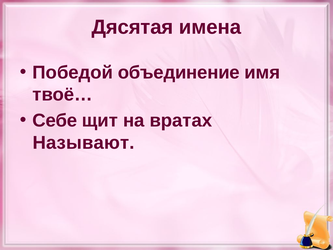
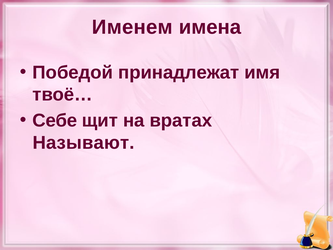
Дясятая: Дясятая -> Именем (132, 27)
объединение: объединение -> принадлежат (179, 72)
